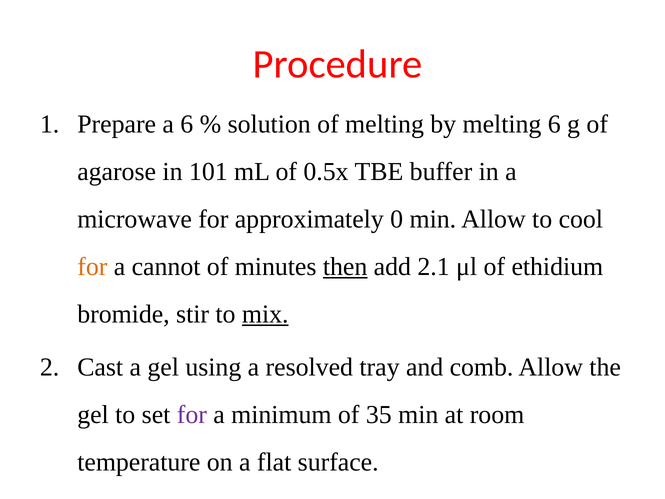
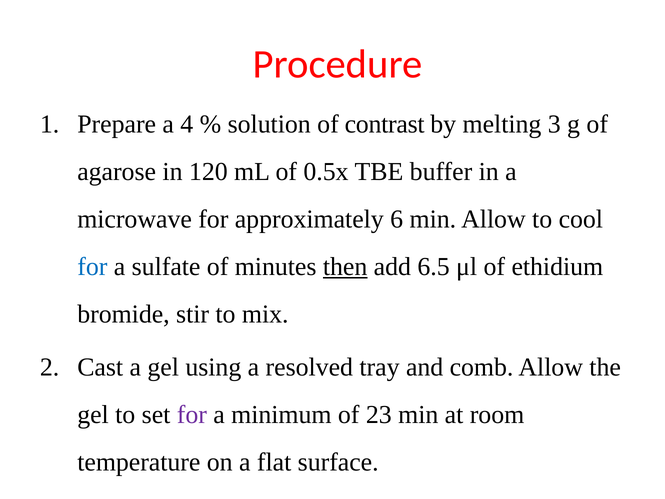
a 6: 6 -> 4 (187, 124)
of melting: melting -> contrast (385, 124)
melting 6: 6 -> 3 (554, 124)
101: 101 -> 120 (208, 172)
0: 0 -> 6 (397, 219)
for colour: orange -> blue (92, 267)
cannot: cannot -> sulfate (166, 267)
2.1: 2.1 -> 6.5 (434, 267)
mix underline: present -> none (265, 314)
35: 35 -> 23 (379, 414)
